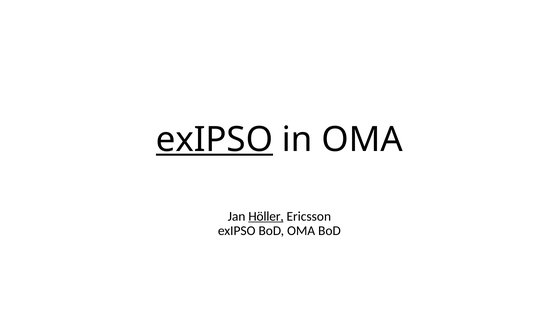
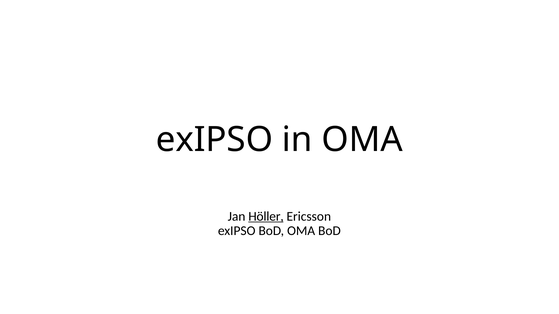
exIPSO underline: present -> none (214, 140)
